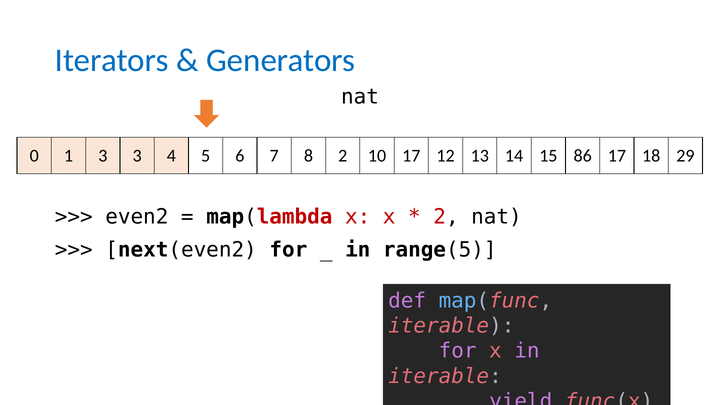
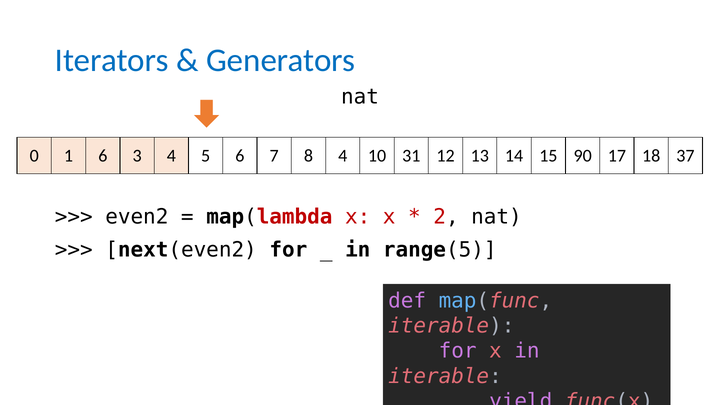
1 3: 3 -> 6 (103, 156)
8 2: 2 -> 4 (343, 156)
10 17: 17 -> 31 (411, 156)
86: 86 -> 90 (583, 156)
29: 29 -> 37 (685, 156)
